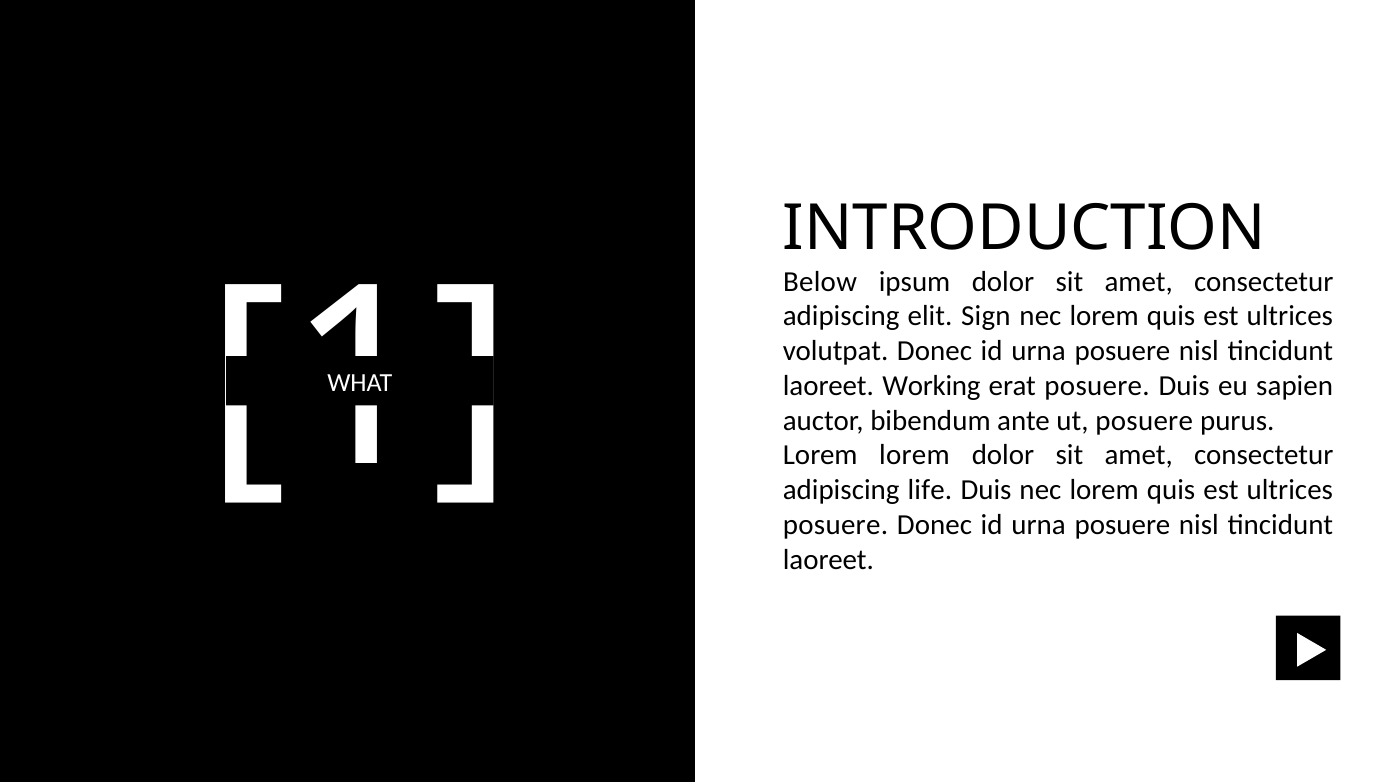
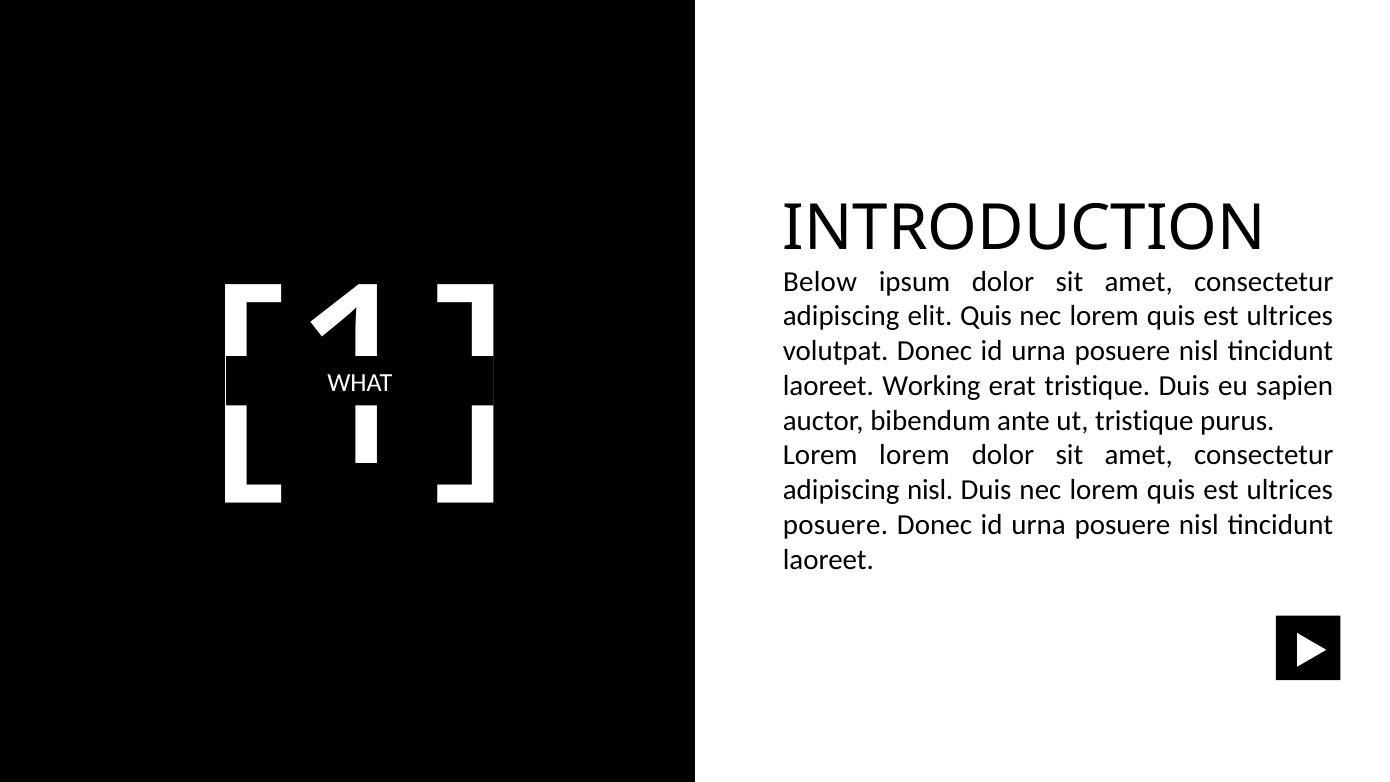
elit Sign: Sign -> Quis (986, 316)
erat posuere: posuere -> tristique (1097, 386)
ut posuere: posuere -> tristique (1144, 421)
adipiscing life: life -> nisl (930, 490)
